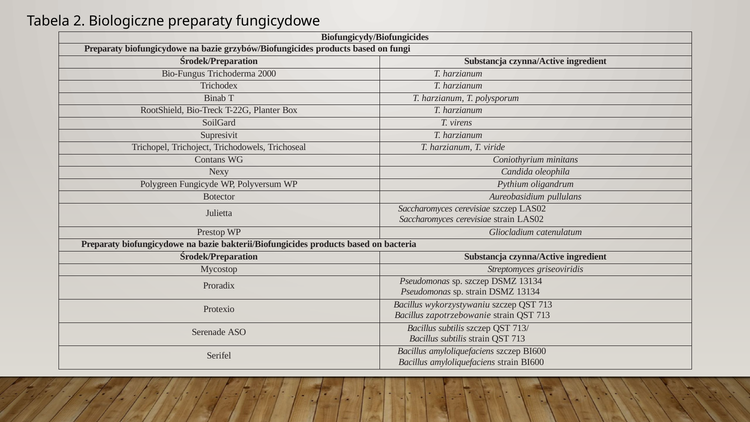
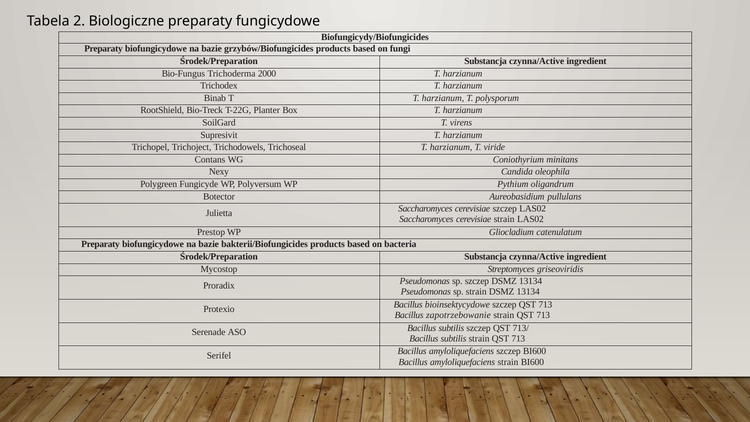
wykorzystywaniu: wykorzystywaniu -> bioinsektycydowe (457, 305)
